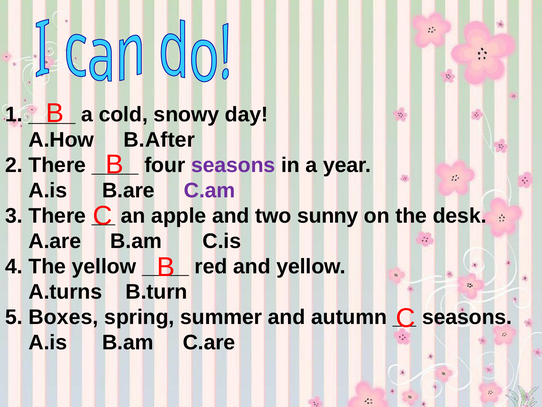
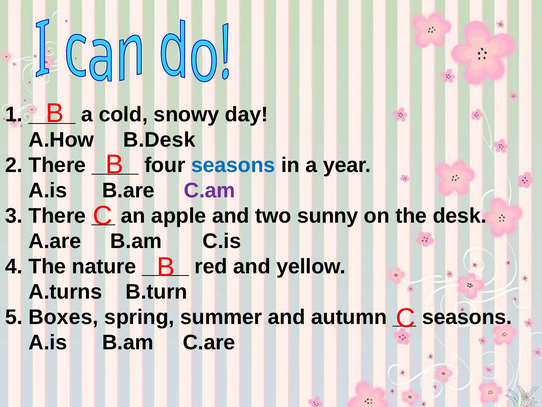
B.After: B.After -> B.Desk (159, 140)
seasons colour: purple -> blue (233, 165)
The yellow: yellow -> nature (104, 266)
